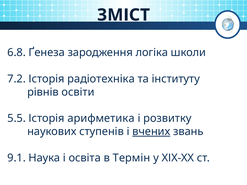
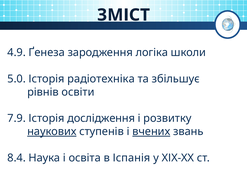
6.8: 6.8 -> 4.9 (17, 53)
7.2: 7.2 -> 5.0 (17, 79)
інституту: інституту -> збільшує (176, 79)
5.5: 5.5 -> 7.9 (17, 118)
арифметика: арифметика -> дослідження (101, 118)
наукових underline: none -> present (52, 132)
9.1: 9.1 -> 8.4 (17, 158)
Термін: Термін -> Іспанія (132, 158)
